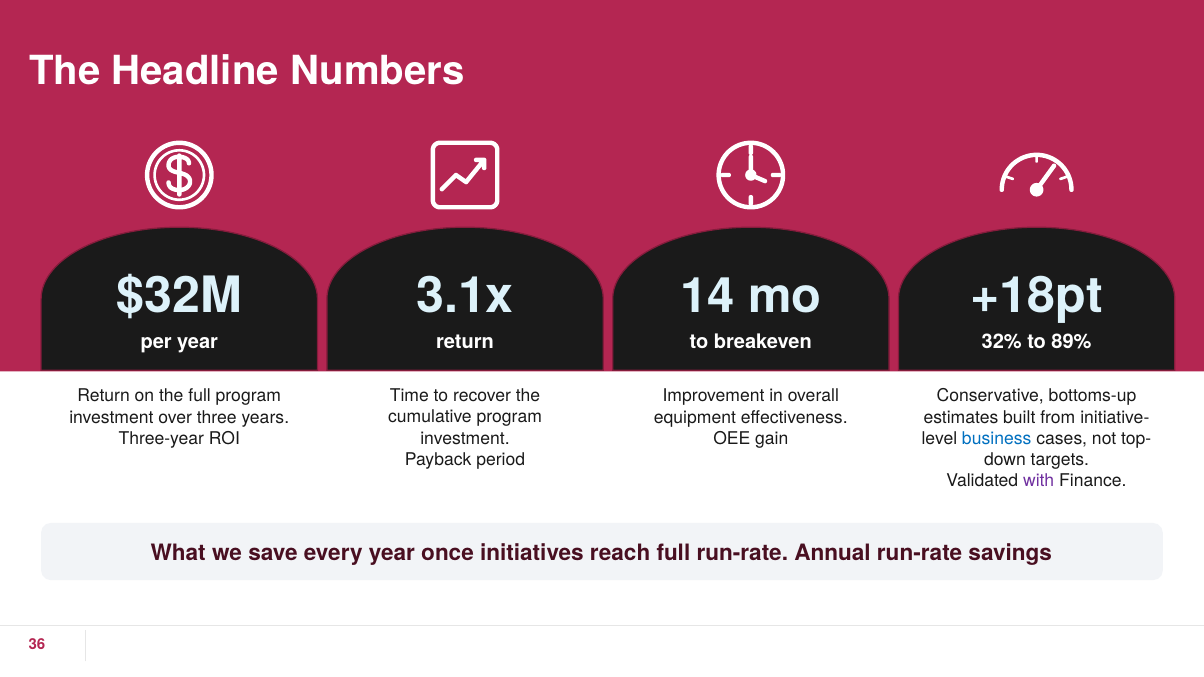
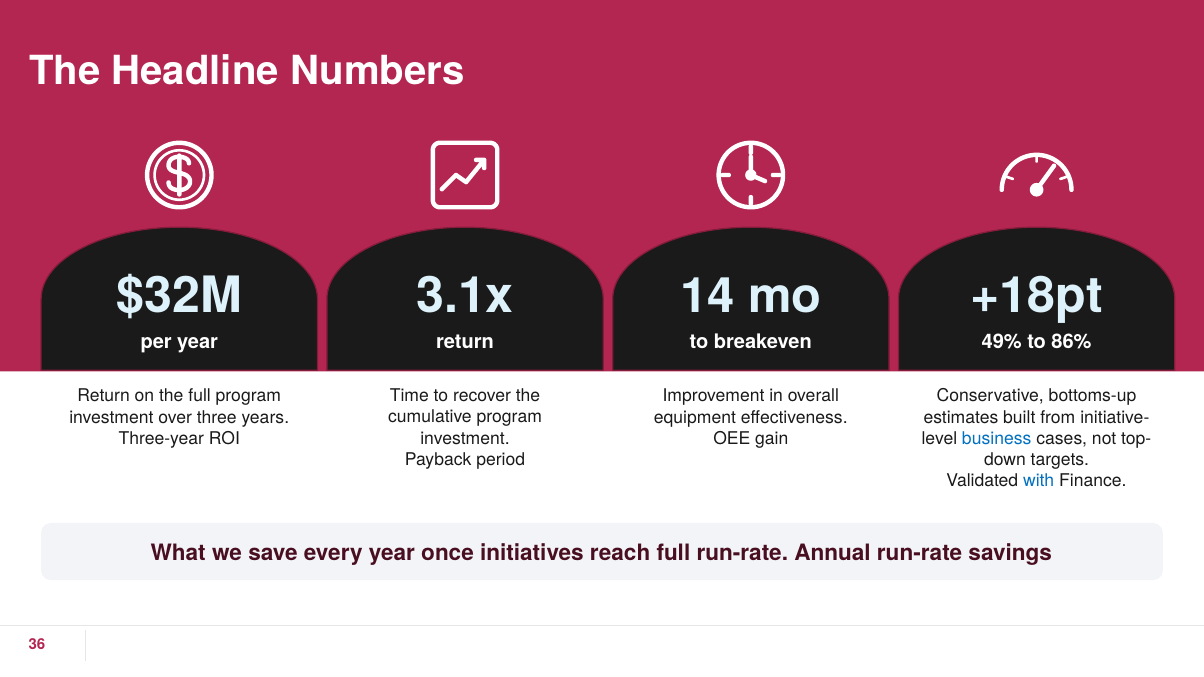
32%: 32% -> 49% (1002, 342)
89%: 89% -> 86% (1071, 342)
with colour: purple -> blue (1039, 481)
